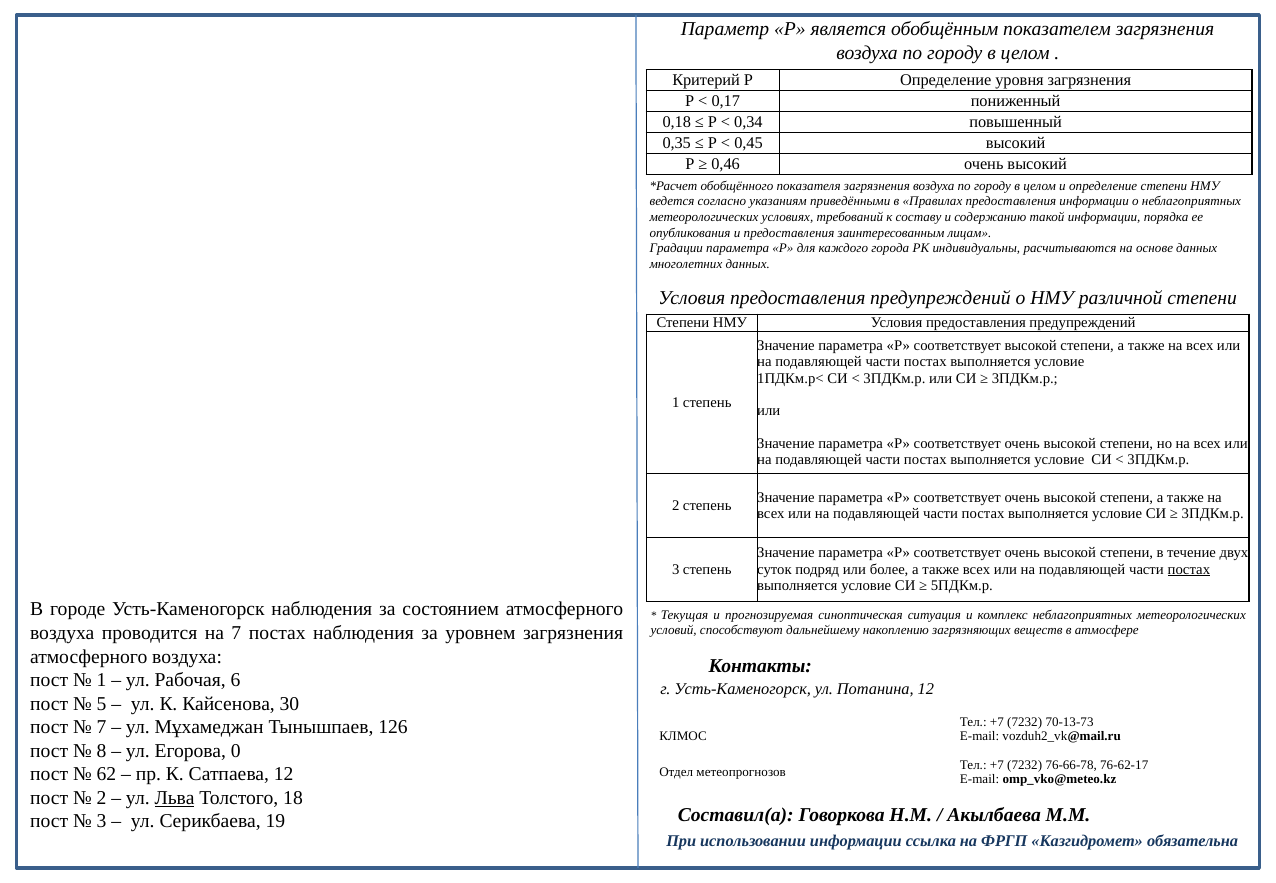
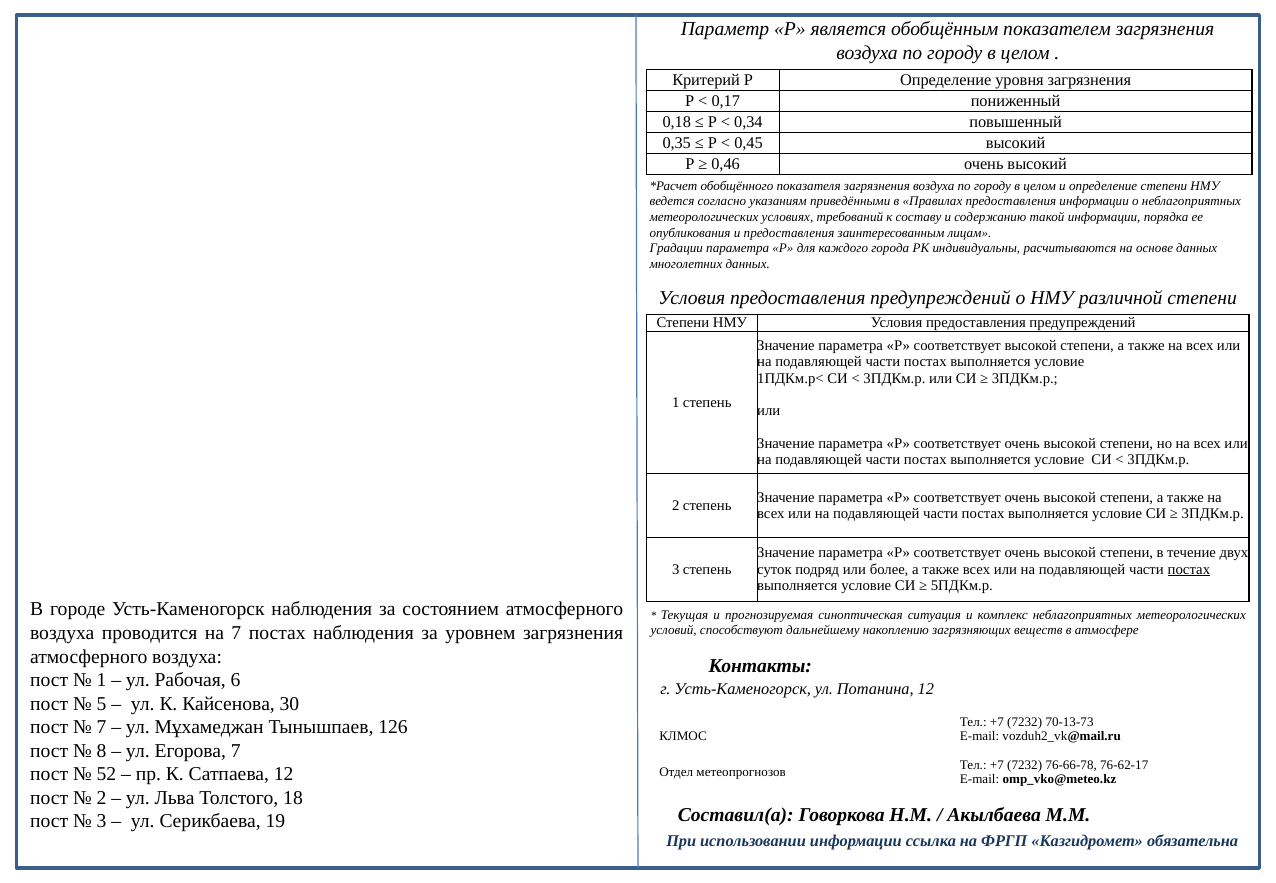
Егорова 0: 0 -> 7 (236, 751)
62: 62 -> 52 (106, 775)
Льва underline: present -> none (175, 798)
